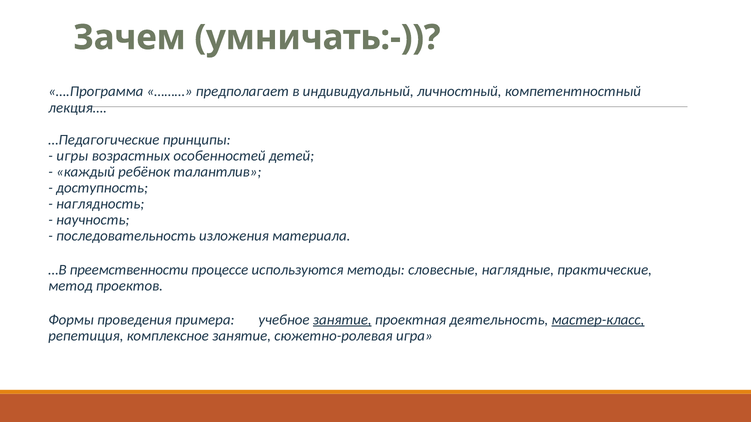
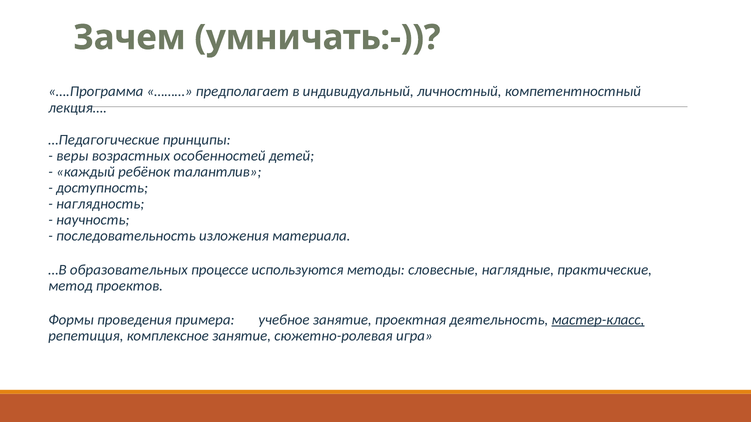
игры: игры -> веры (72, 156)
преемственности: преемственности -> образовательных (129, 270)
занятие underline: present -> none (342, 320)
